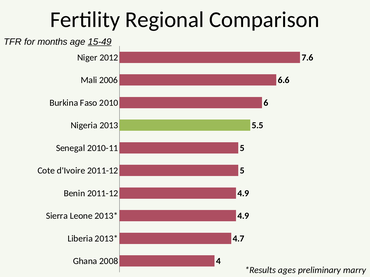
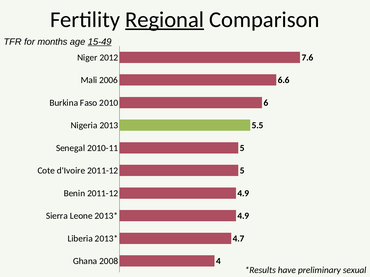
Regional underline: none -> present (165, 20)
ages: ages -> have (287, 271)
marry: marry -> sexual (355, 271)
